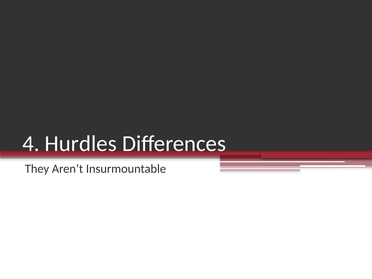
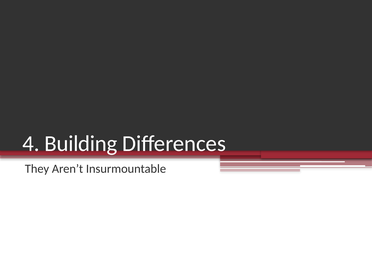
Hurdles: Hurdles -> Building (81, 144)
